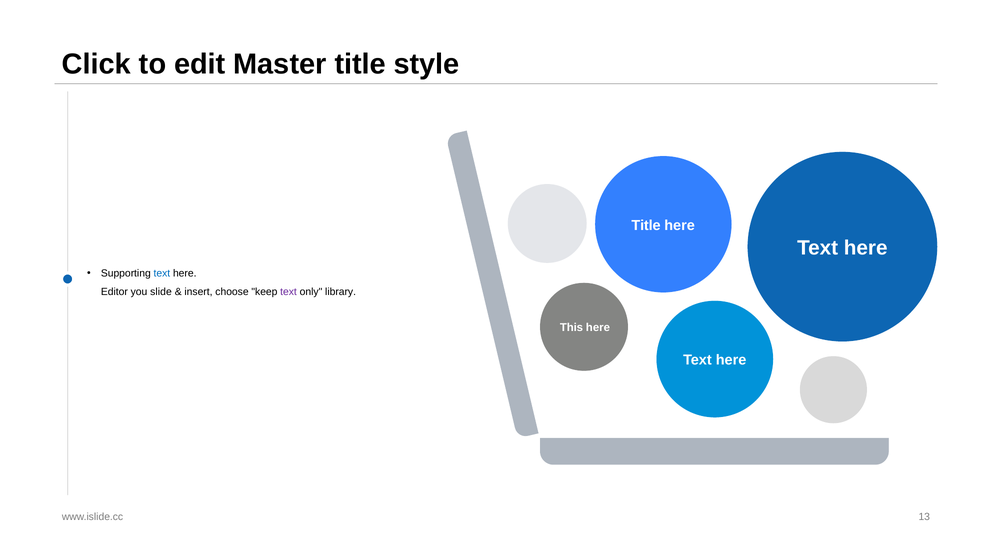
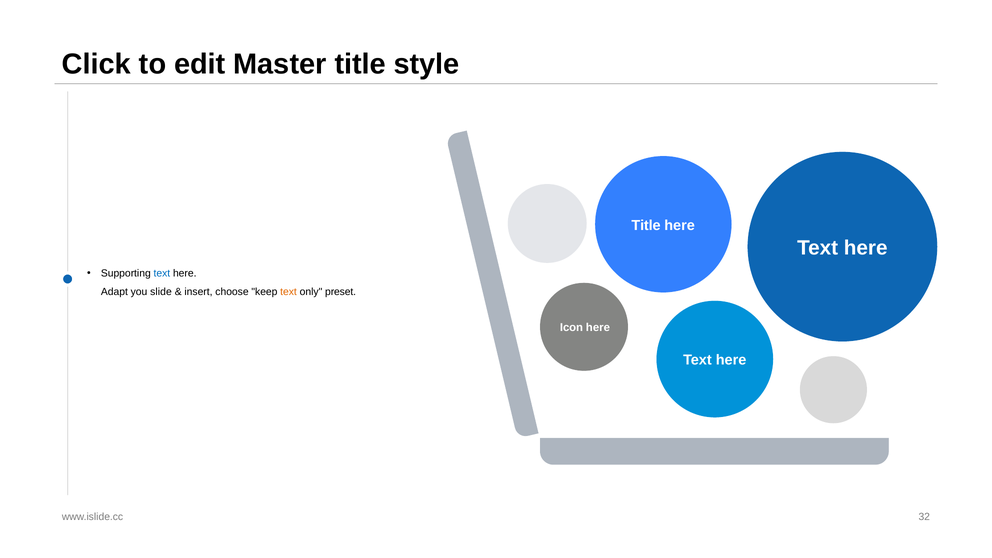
Editor: Editor -> Adapt (114, 292)
text colour: purple -> orange (289, 292)
library: library -> preset (341, 292)
This: This -> Icon (571, 328)
13: 13 -> 32 (924, 517)
